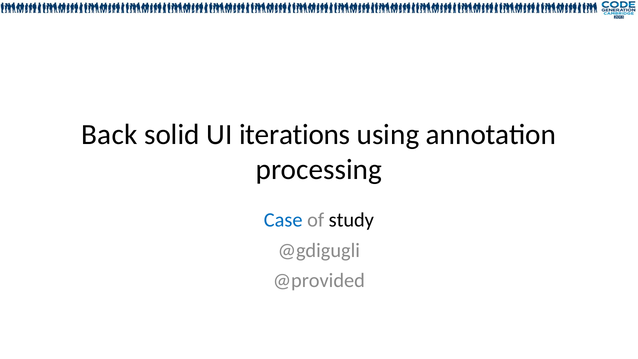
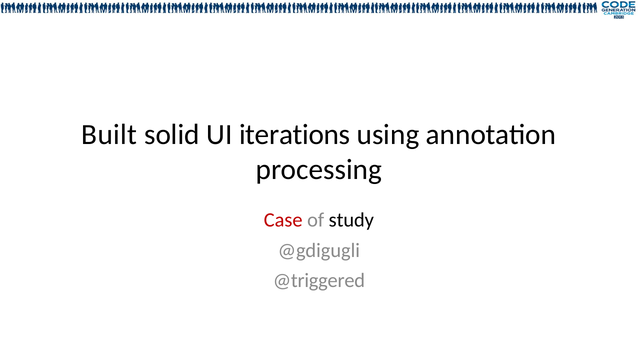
Back: Back -> Built (109, 134)
Case colour: blue -> red (283, 220)
@provided: @provided -> @triggered (319, 280)
